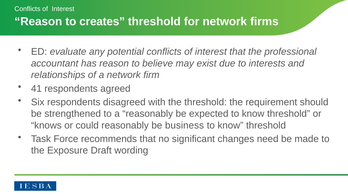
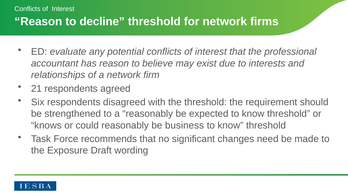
creates: creates -> decline (102, 21)
41: 41 -> 21 (36, 88)
